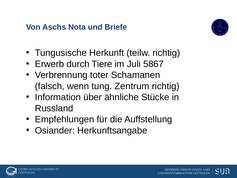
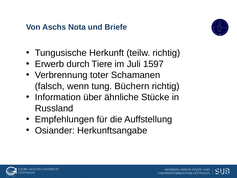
5867: 5867 -> 1597 (153, 64)
Zentrum: Zentrum -> Büchern (132, 86)
